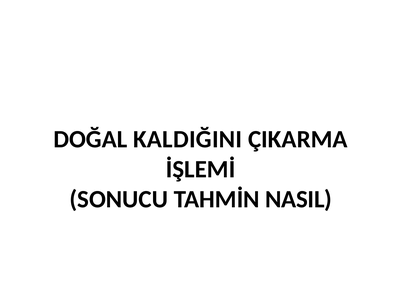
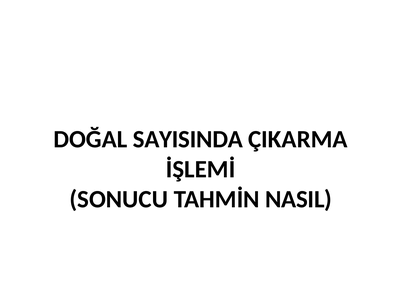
KALDIĞINI: KALDIĞINI -> SAYISINDA (188, 139)
